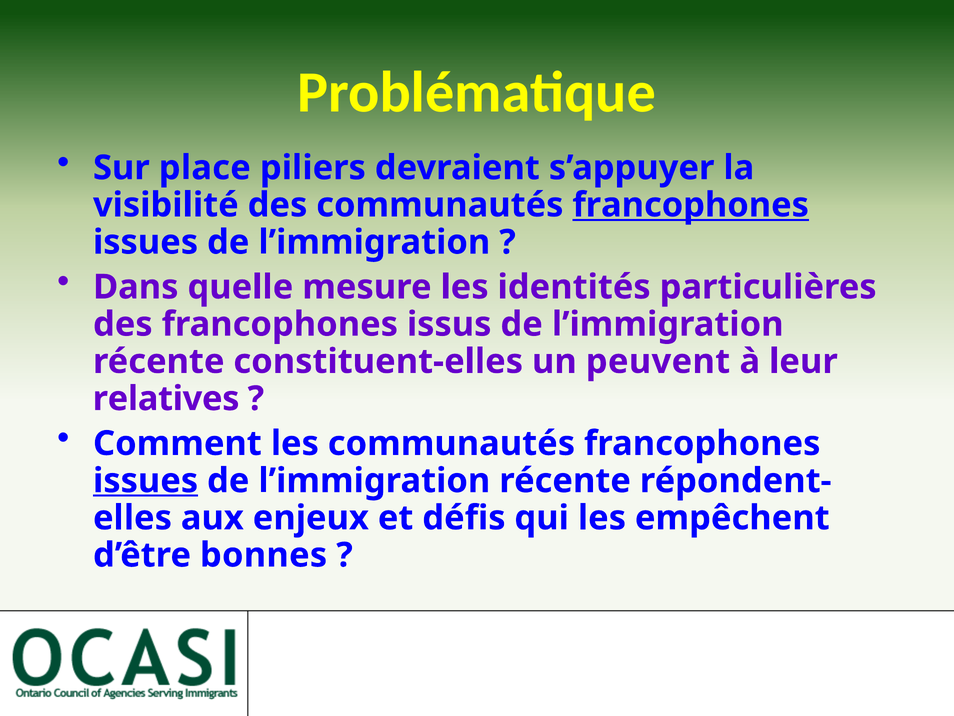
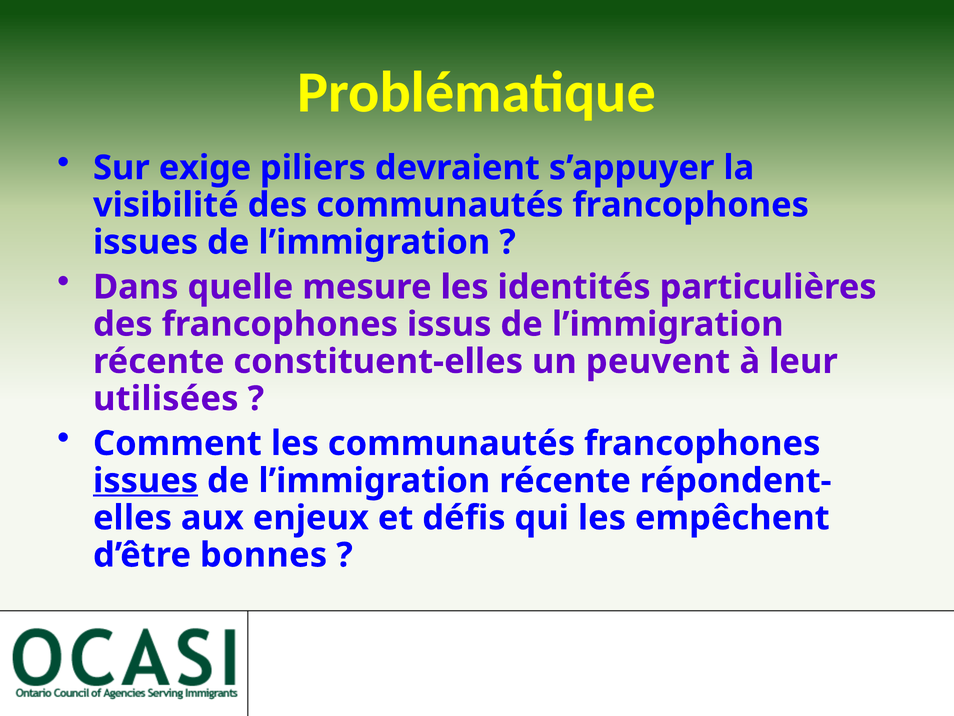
place: place -> exige (205, 168)
francophones underline: present -> none (691, 205)
relatives: relatives -> utilisées (166, 398)
